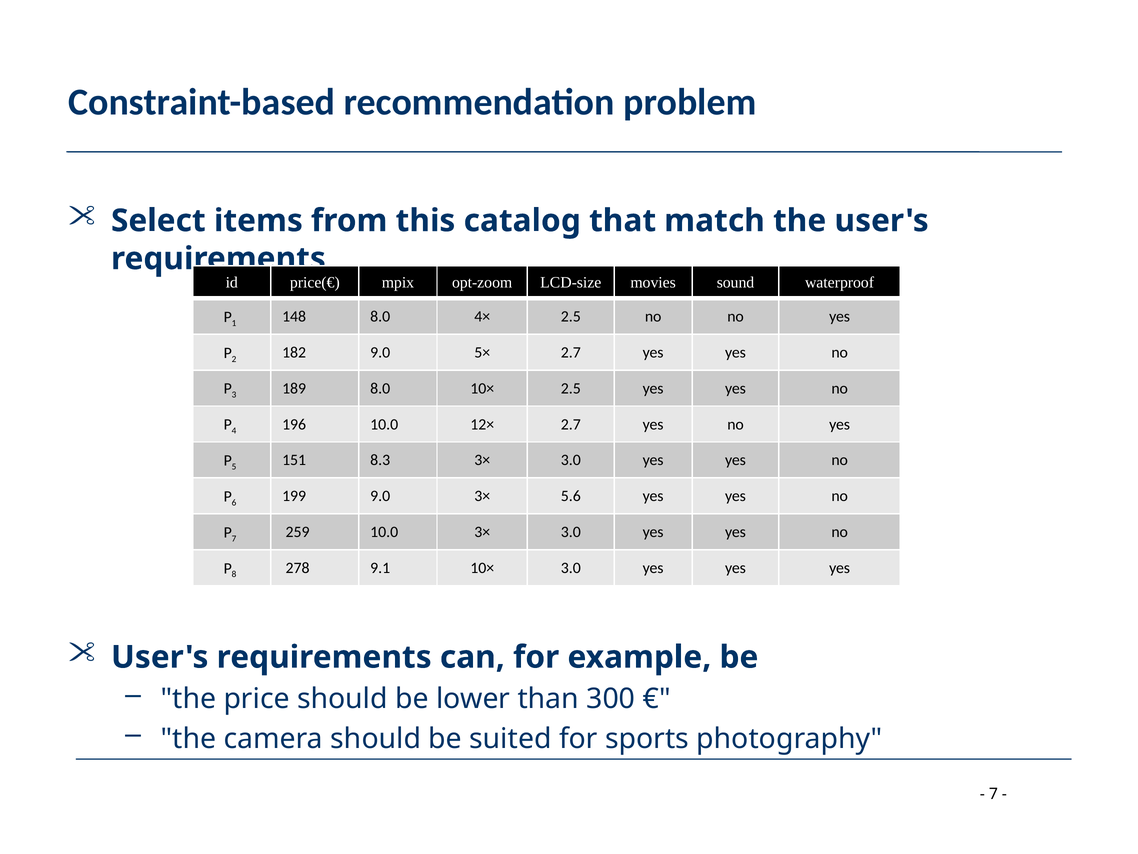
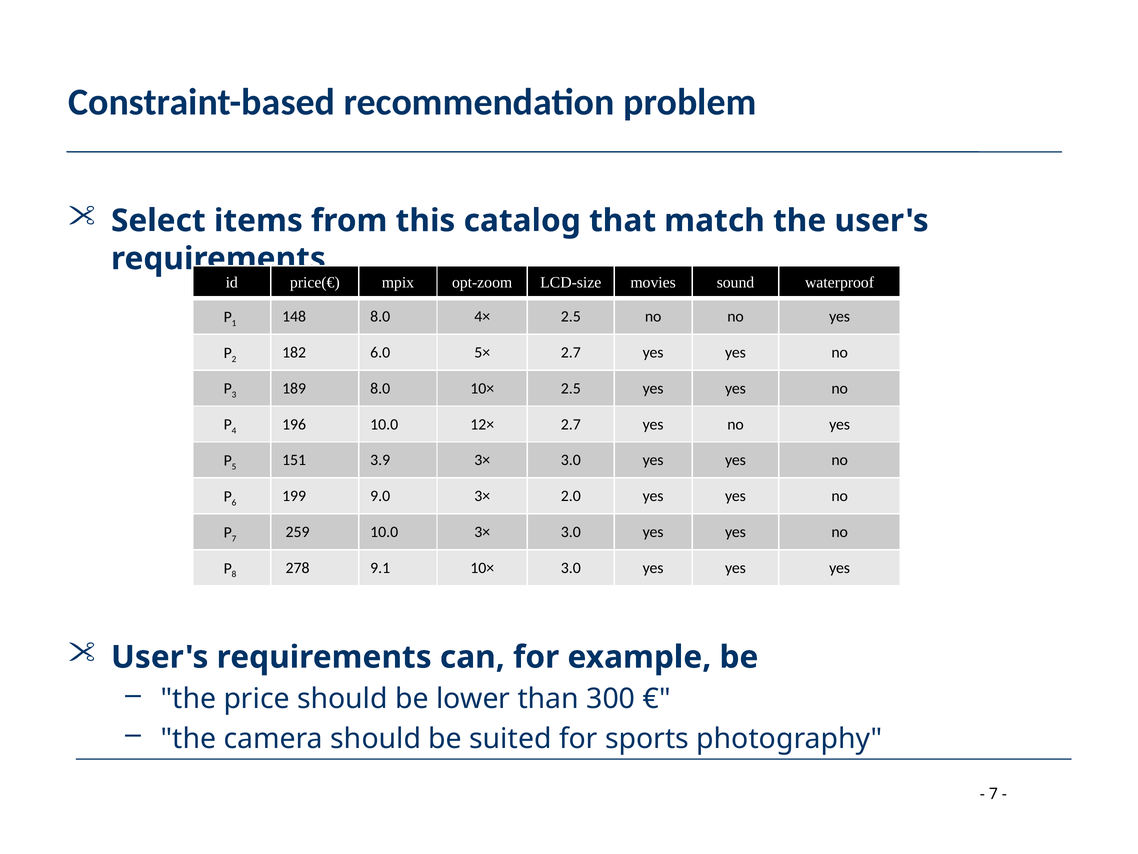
182 9.0: 9.0 -> 6.0 (380, 352)
8.3: 8.3 -> 3.9 (380, 460)
5.6: 5.6 -> 2.0 (571, 496)
